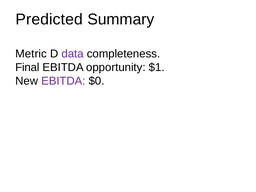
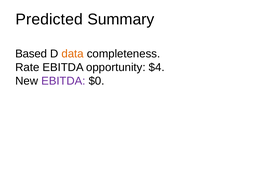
Metric: Metric -> Based (31, 54)
data colour: purple -> orange (73, 54)
Final: Final -> Rate (27, 67)
$1: $1 -> $4 (157, 67)
